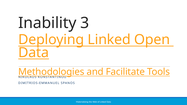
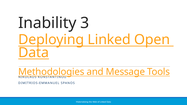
Facilitate: Facilitate -> Message (125, 72)
